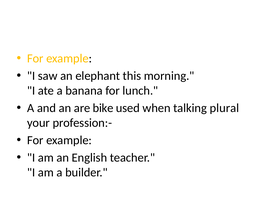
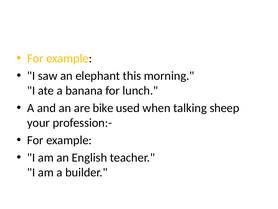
plural: plural -> sheep (224, 108)
